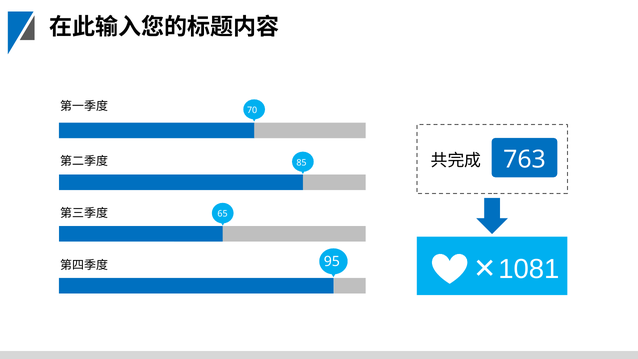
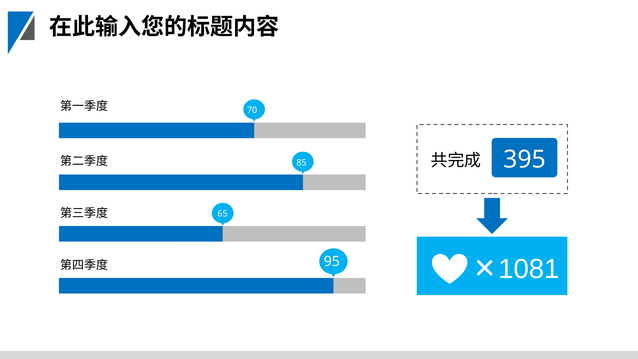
763: 763 -> 395 (524, 159)
